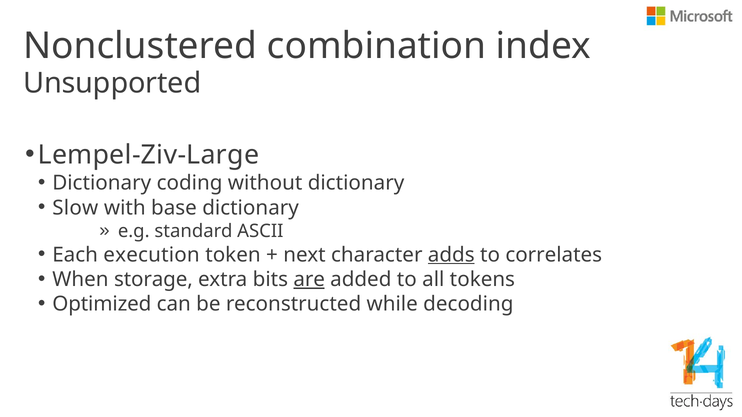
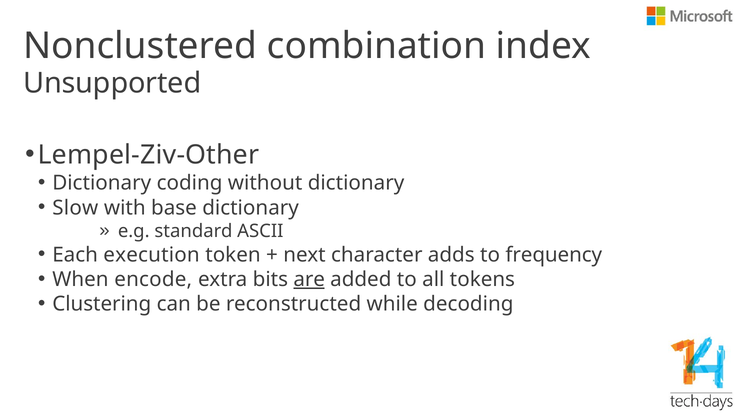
Lempel-Ziv-Large: Lempel-Ziv-Large -> Lempel-Ziv-Other (149, 155)
adds underline: present -> none (451, 255)
correlates: correlates -> frequency (554, 255)
storage: storage -> encode (153, 280)
Optimized: Optimized -> Clustering (102, 304)
